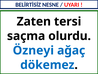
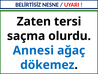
Özneyi: Özneyi -> Annesi (33, 50)
